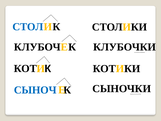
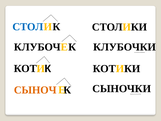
СЫНОЧ colour: blue -> orange (35, 90)
